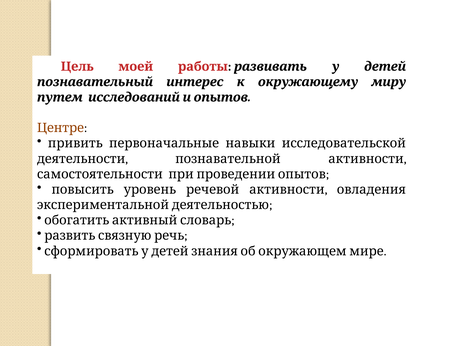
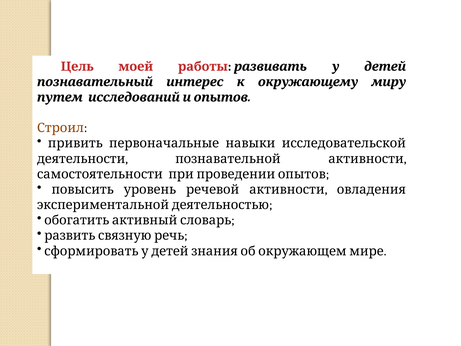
Центре: Центре -> Строил (60, 128)
